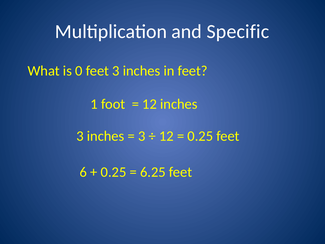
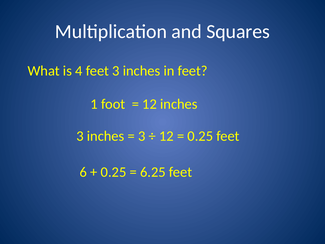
Specific: Specific -> Squares (238, 31)
0: 0 -> 4 (79, 71)
